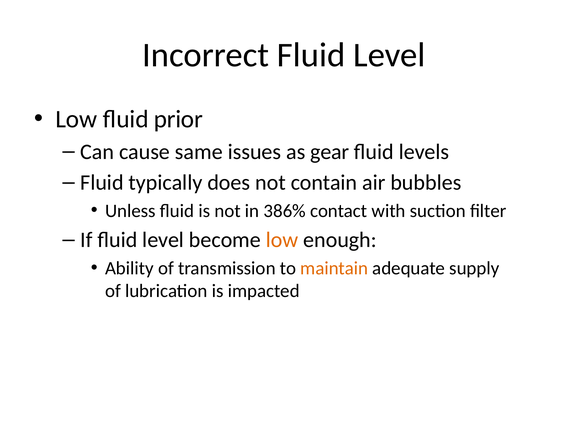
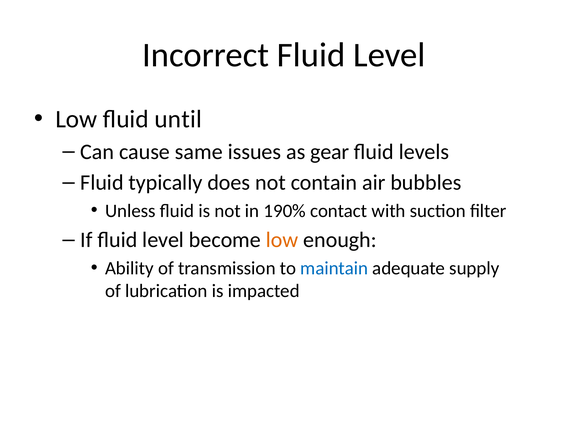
prior: prior -> until (178, 119)
386%: 386% -> 190% (285, 211)
maintain colour: orange -> blue (334, 268)
